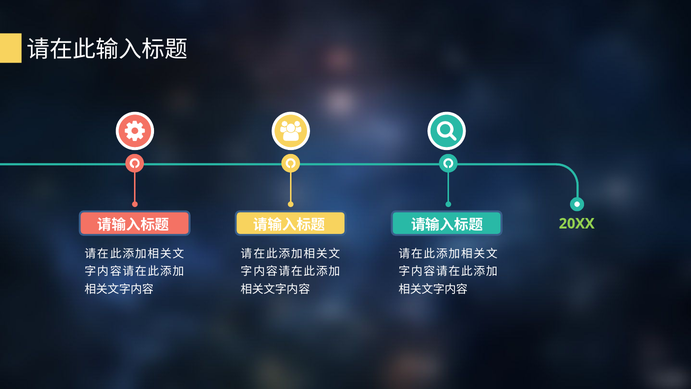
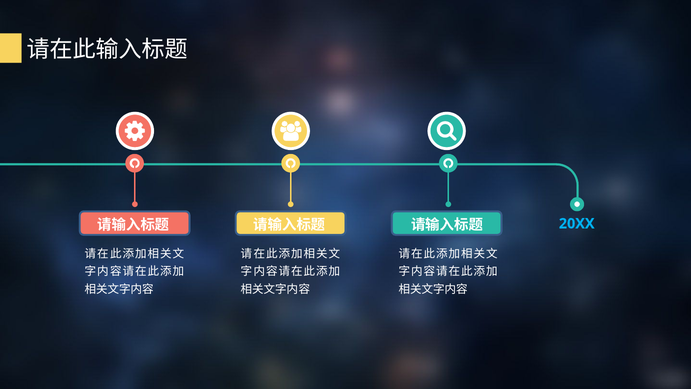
20XX colour: light green -> light blue (577, 223)
